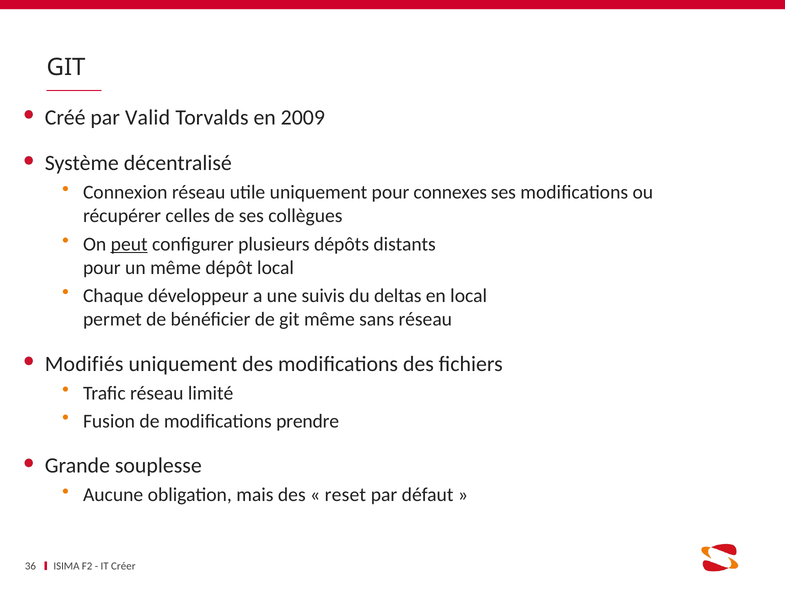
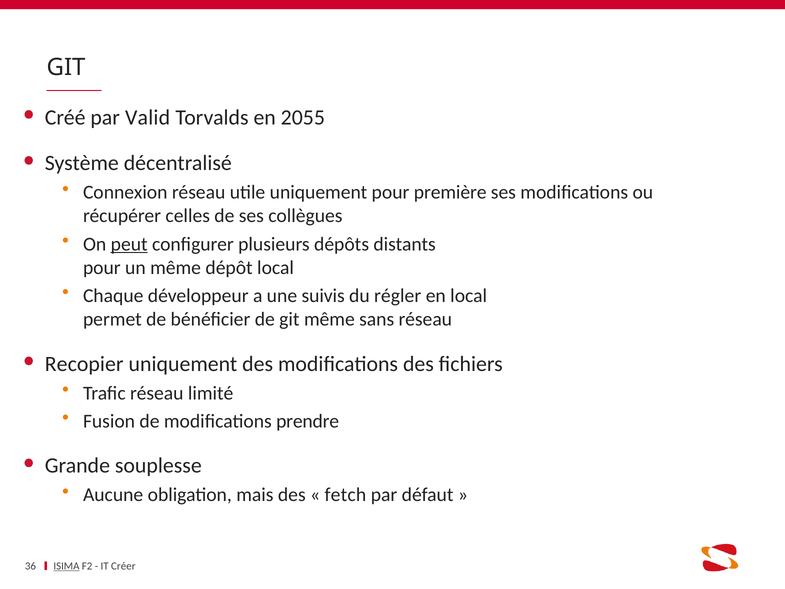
2009: 2009 -> 2055 (303, 117)
connexes: connexes -> première (450, 192)
deltas: deltas -> régler (398, 296)
Modifiés: Modifiés -> Recopier (84, 364)
reset: reset -> fetch (345, 495)
ISIMA underline: none -> present (66, 566)
